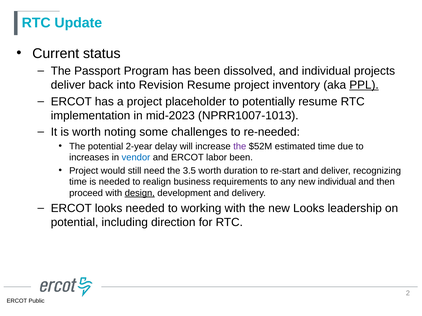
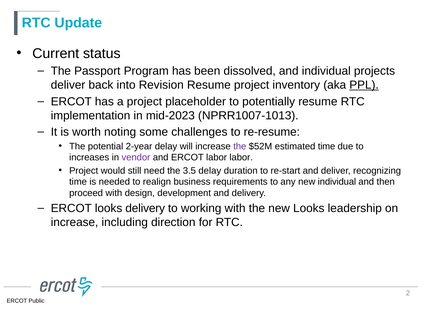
re-needed: re-needed -> re-resume (272, 132)
vendor colour: blue -> purple (136, 158)
labor been: been -> labor (241, 158)
3.5 worth: worth -> delay (210, 171)
design underline: present -> none (140, 193)
looks needed: needed -> delivery (145, 209)
potential: potential -> increase (75, 223)
